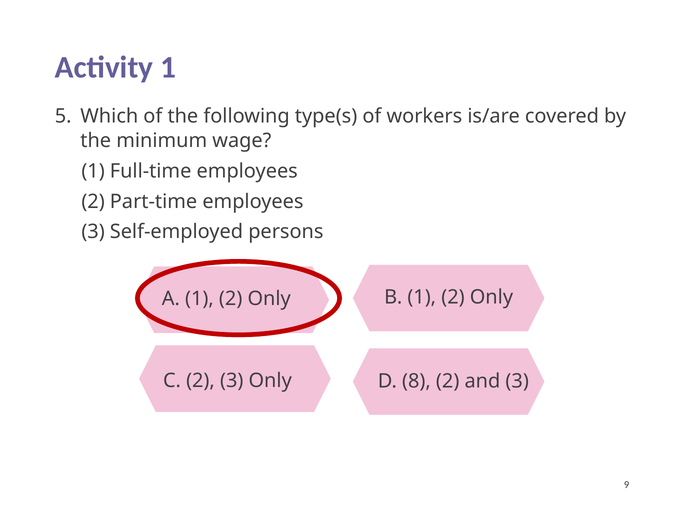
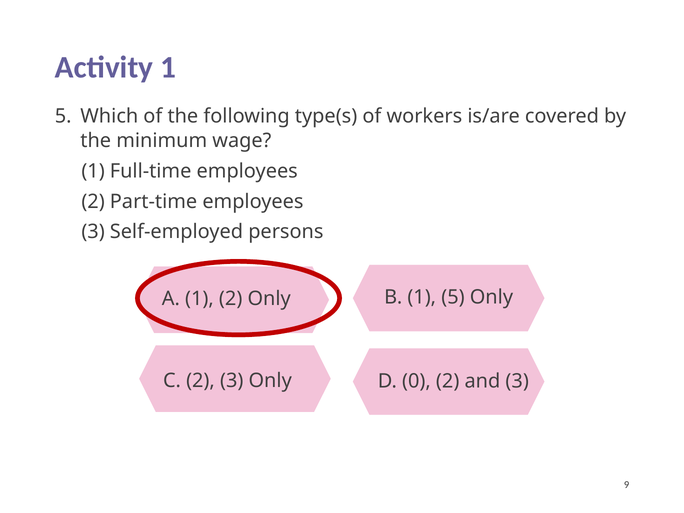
B 1 2: 2 -> 5 (453, 297)
8: 8 -> 0 (416, 381)
